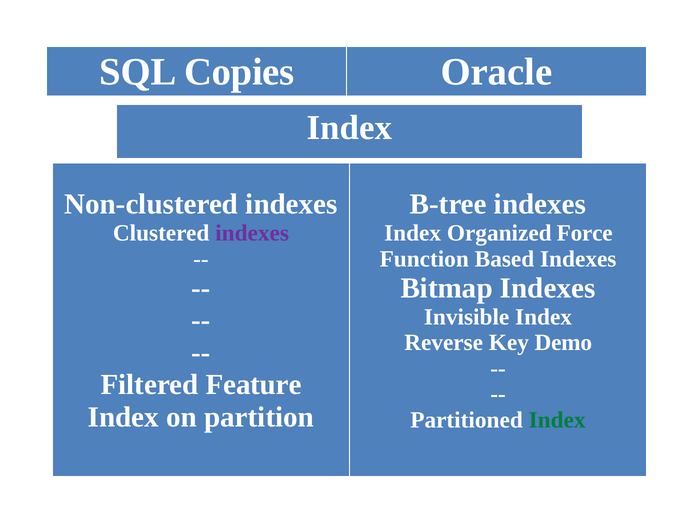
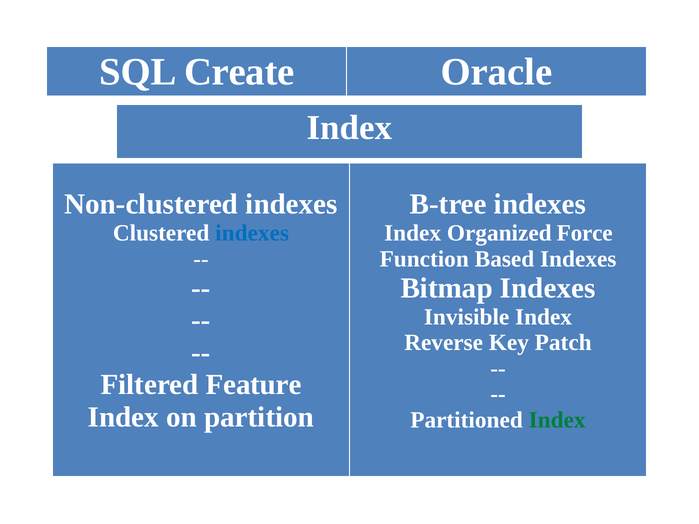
Copies: Copies -> Create (239, 72)
indexes colour: purple -> blue (252, 233)
Demo: Demo -> Patch (563, 343)
